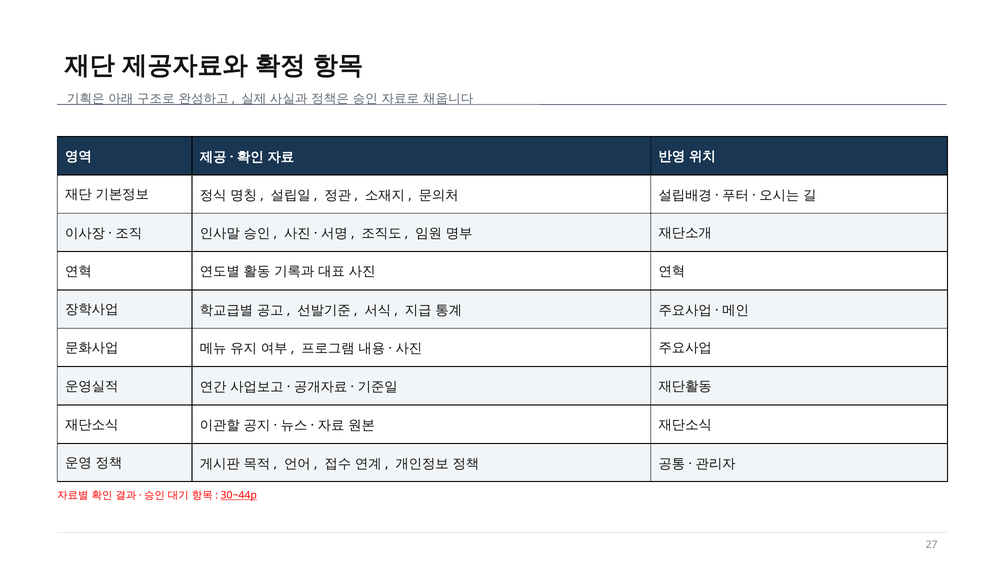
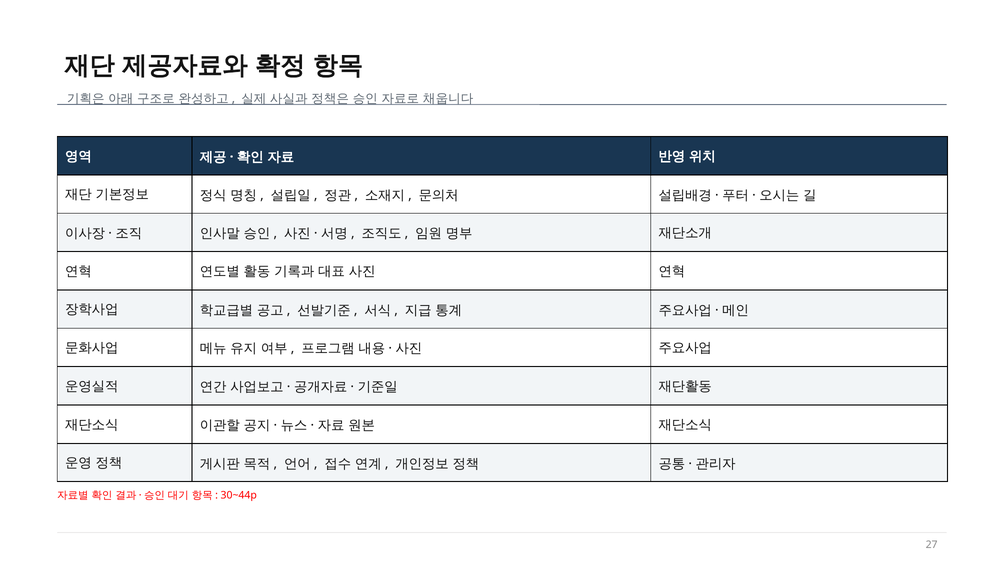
30~44p underline: present -> none (239, 495)
